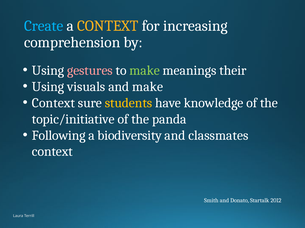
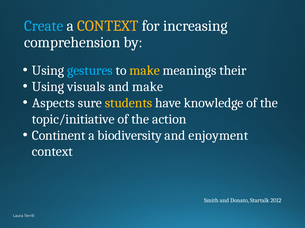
gestures colour: pink -> light blue (90, 71)
make colour: light green -> yellow (145, 71)
Context: Context -> Aspects (53, 103)
panda: panda -> action (169, 119)
Following: Following -> Continent (59, 136)
classmates: classmates -> enjoyment (218, 136)
